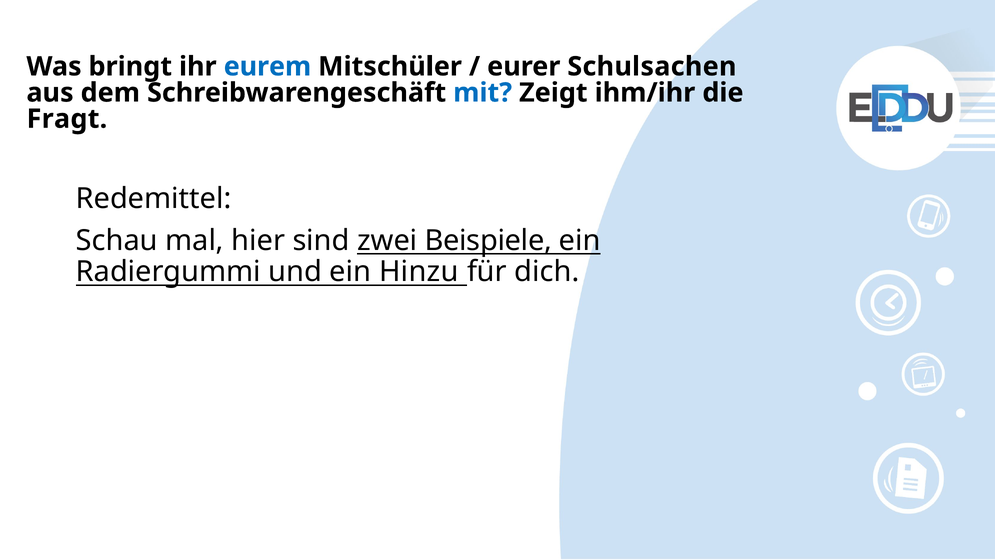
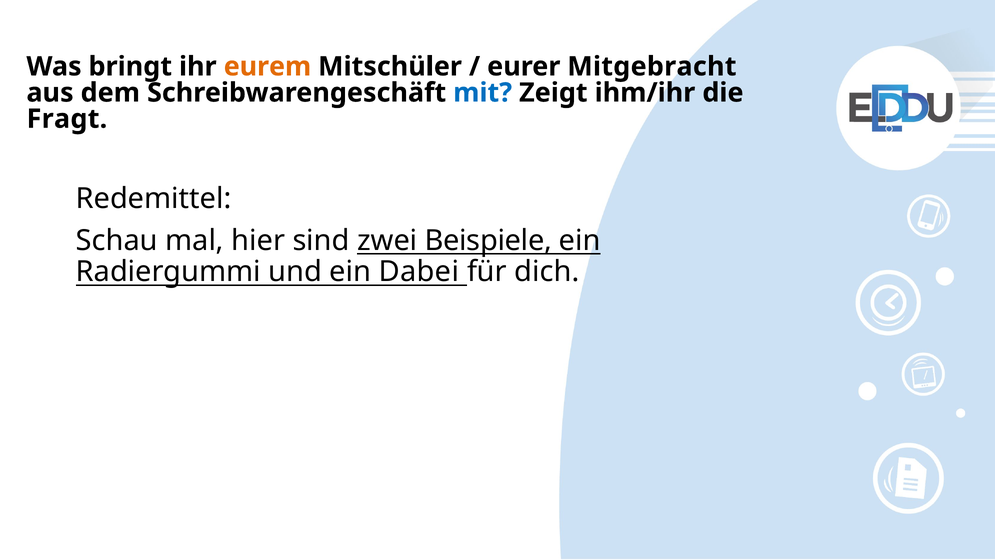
eurem colour: blue -> orange (267, 66)
Schulsachen: Schulsachen -> Mitgebracht (652, 66)
Hinzu: Hinzu -> Dabei (419, 272)
